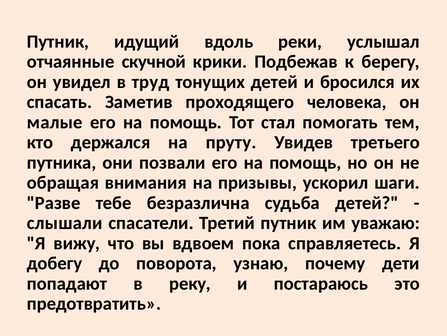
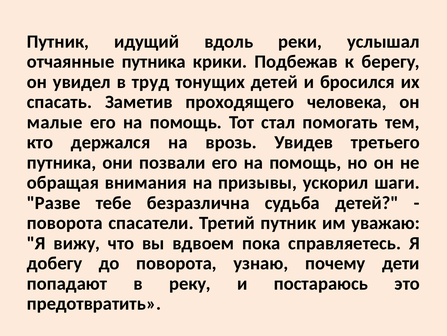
отчаянные скучной: скучной -> путника (154, 62)
пруту: пруту -> врозь (231, 142)
слышали: слышали -> поворота (65, 223)
